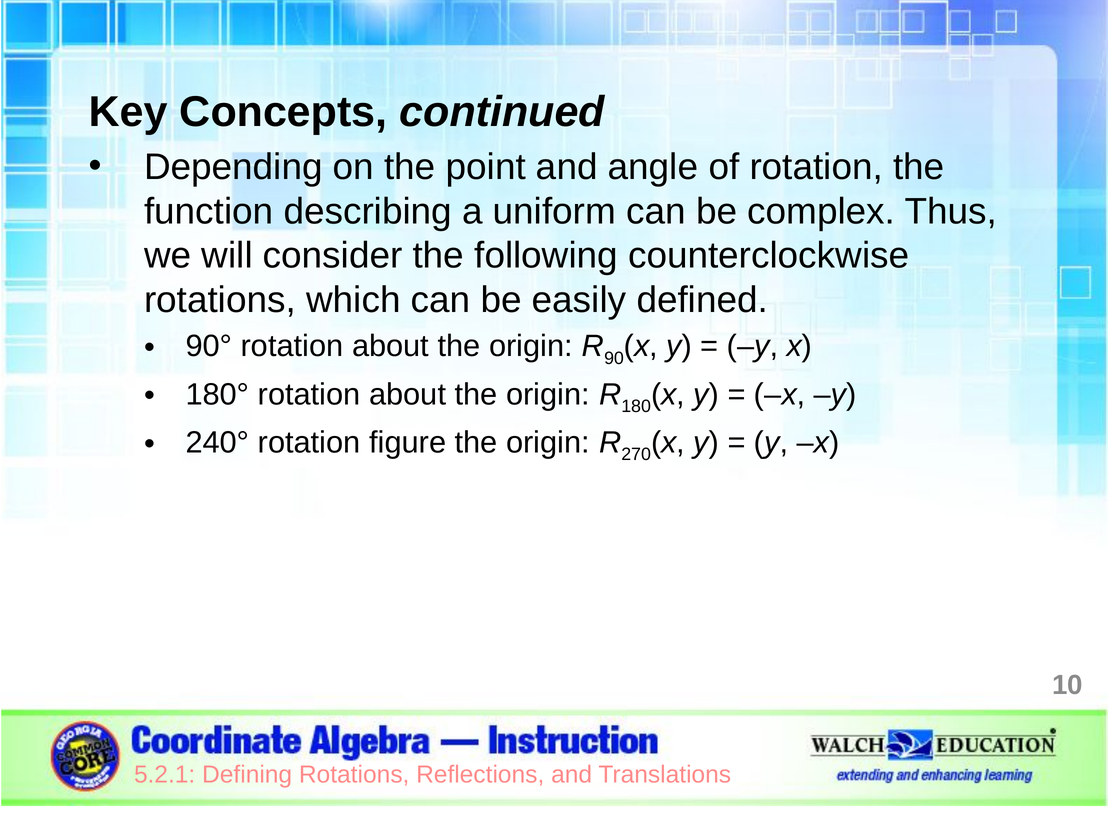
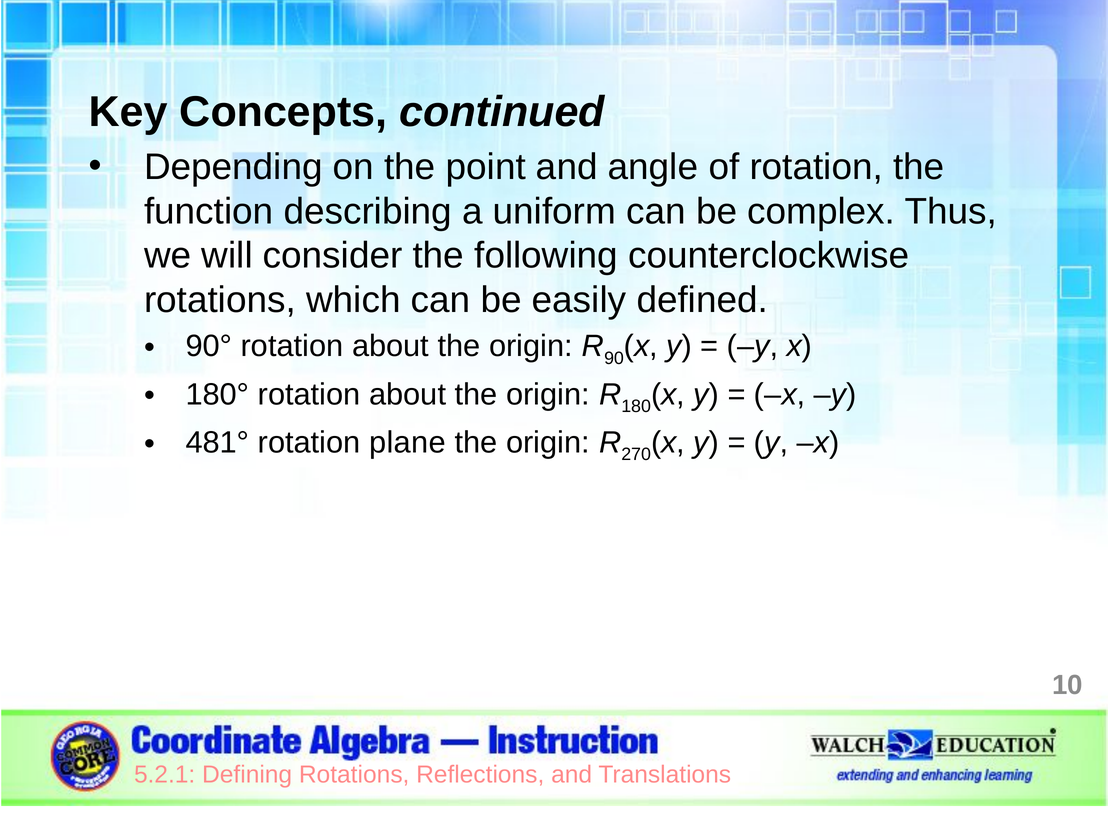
240°: 240° -> 481° (217, 443)
figure: figure -> plane (408, 443)
